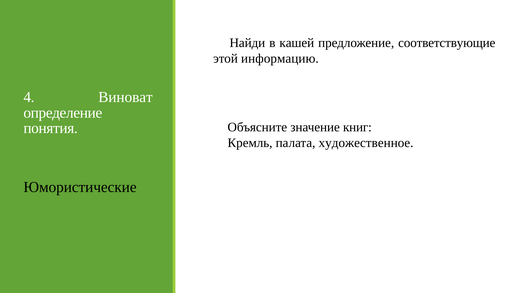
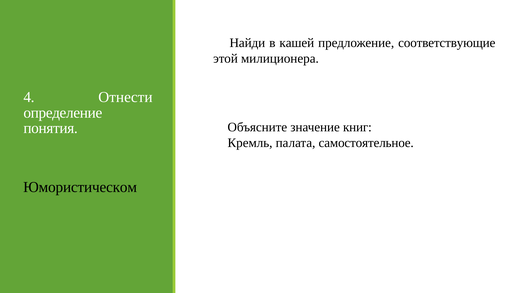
информацию: информацию -> милиционера (280, 59)
Виноват: Виноват -> Отнести (125, 97)
художественное: художественное -> самостоятельное (366, 143)
Юмористические: Юмористические -> Юмористическом (80, 187)
